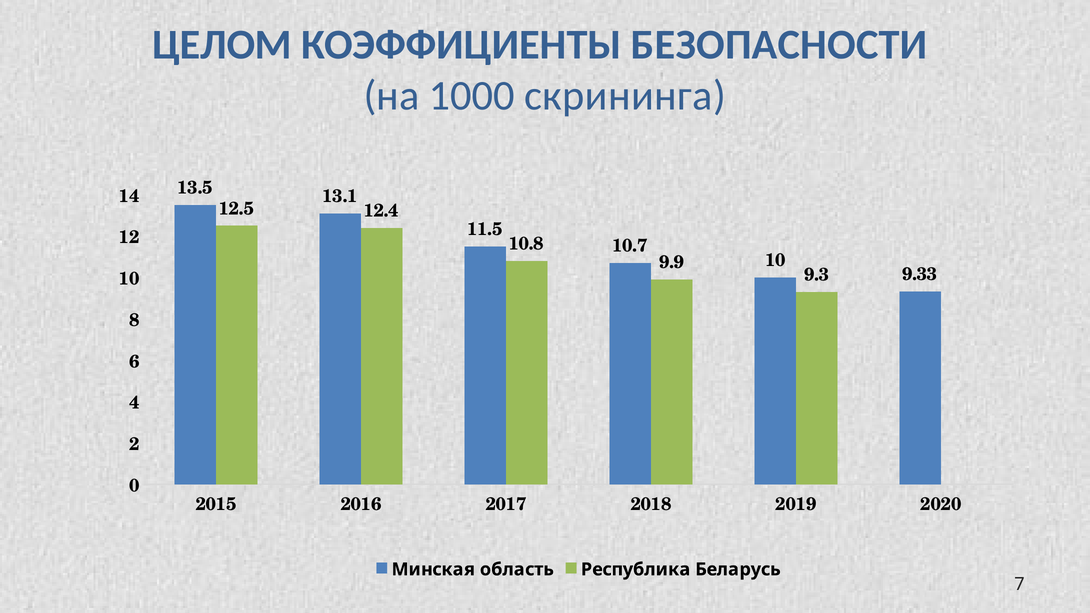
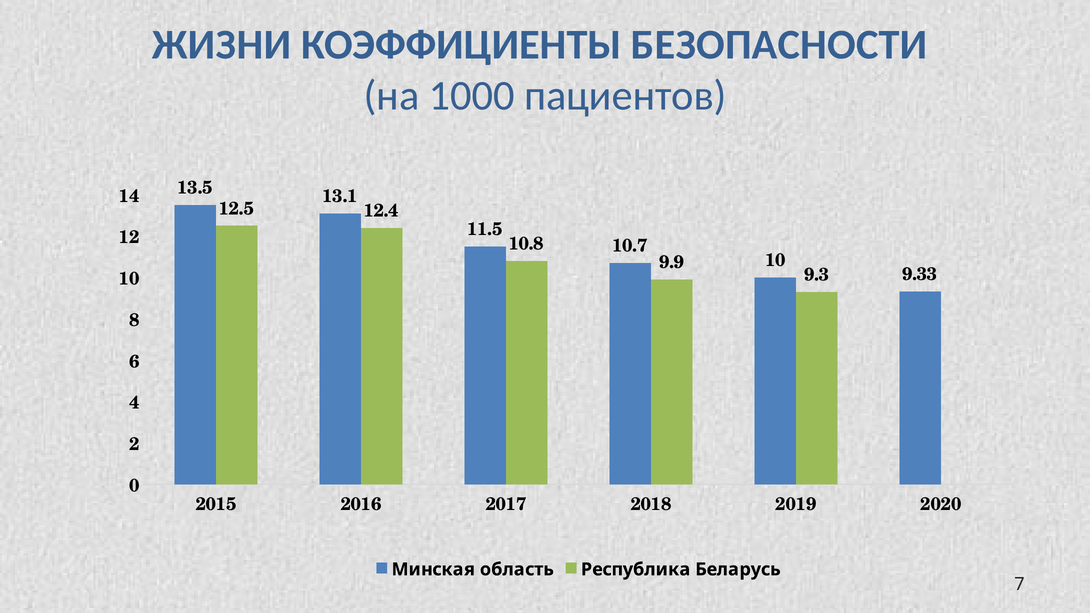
ЦЕЛОМ: ЦЕЛОМ -> ЖИЗНИ (222, 45)
скрининга: скрининга -> пациентов (625, 96)
